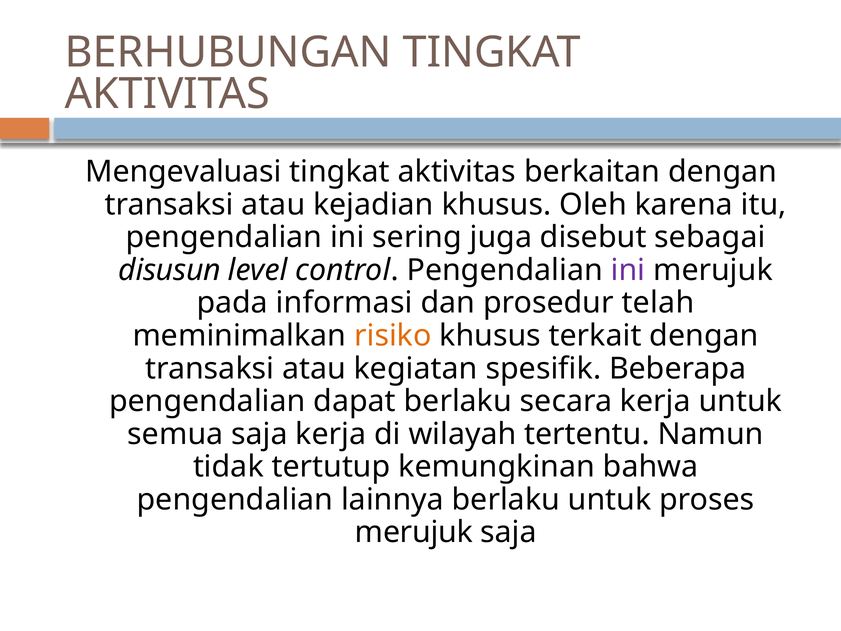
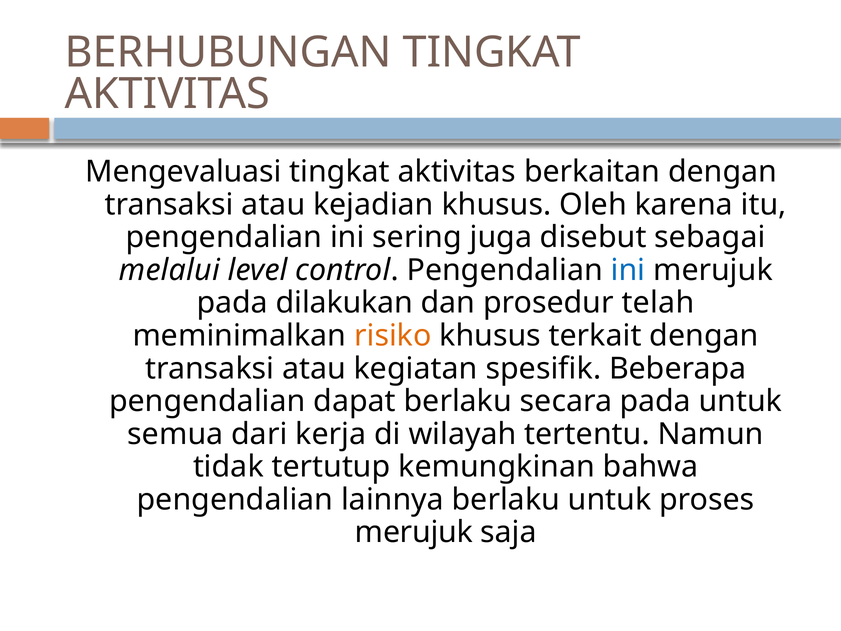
disusun: disusun -> melalui (169, 270)
ini colour: purple -> blue (628, 270)
informasi: informasi -> dilakukan (344, 303)
secara kerja: kerja -> pada (655, 401)
semua saja: saja -> dari (259, 434)
